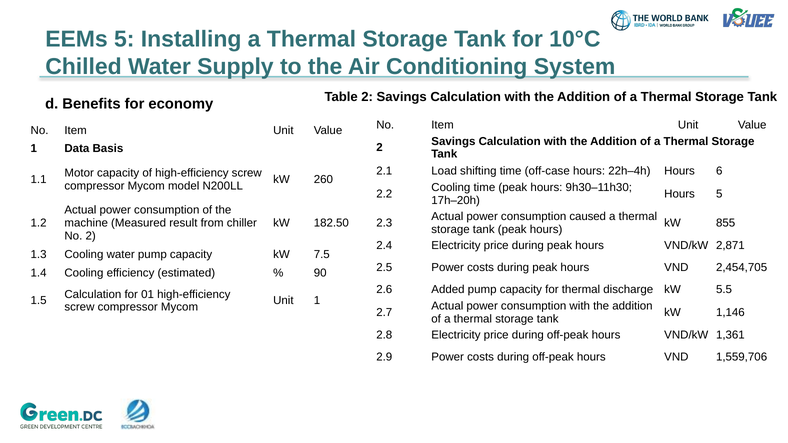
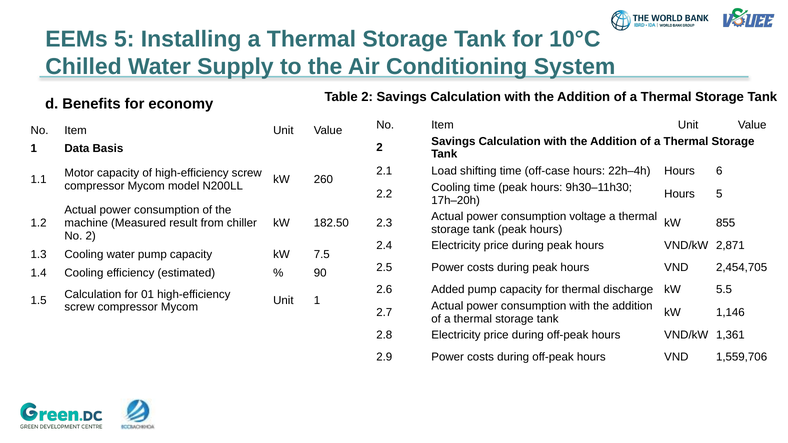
caused: caused -> voltage (588, 217)
